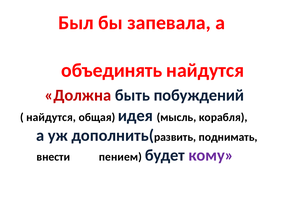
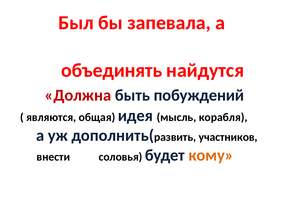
найдутся: найдутся -> являются (51, 117)
поднимать: поднимать -> участников (228, 137)
пением: пением -> соловья (121, 157)
кому colour: purple -> orange (211, 155)
